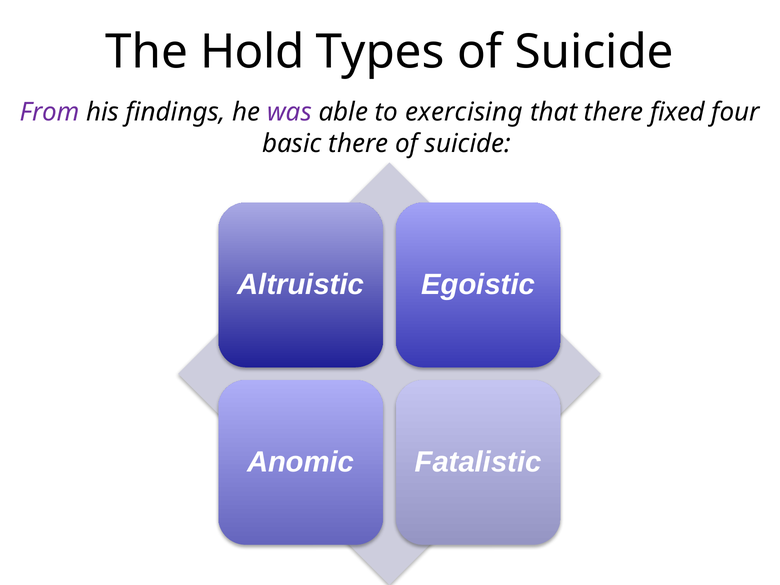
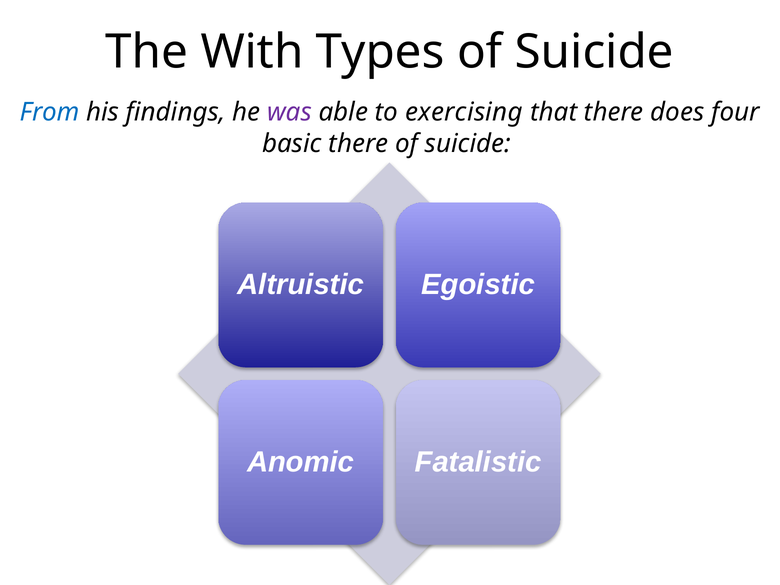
Hold: Hold -> With (252, 52)
From colour: purple -> blue (50, 112)
fixed: fixed -> does (677, 112)
